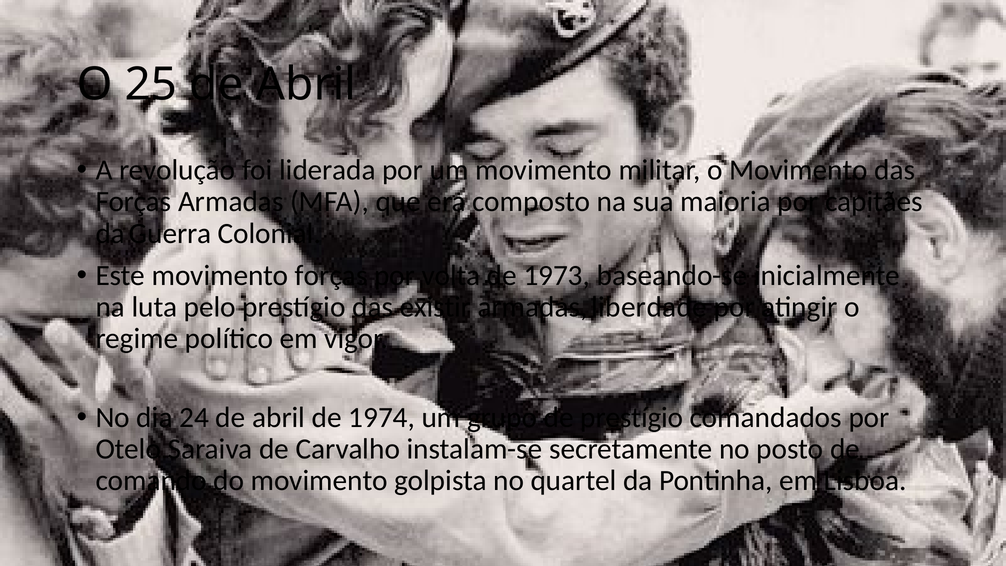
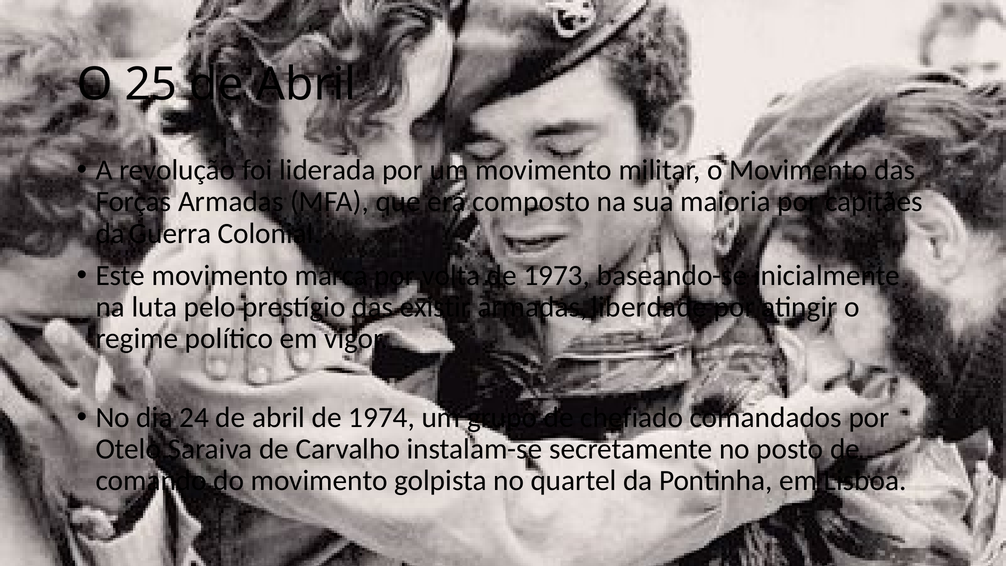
movimento forças: forças -> marca (331, 275)
de prestígio: prestígio -> chefiado (632, 417)
